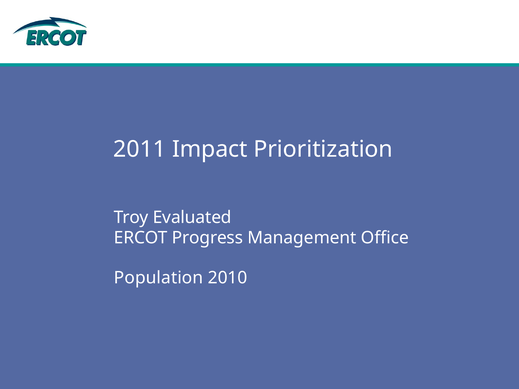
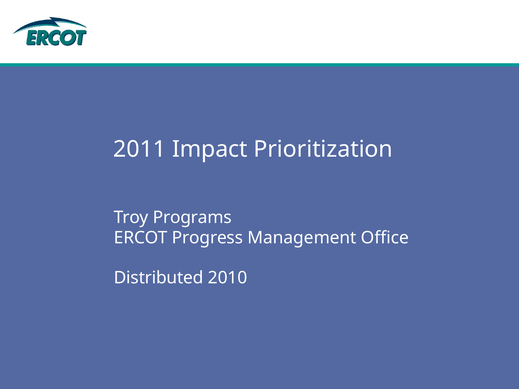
Evaluated: Evaluated -> Programs (192, 218)
Population: Population -> Distributed (159, 278)
